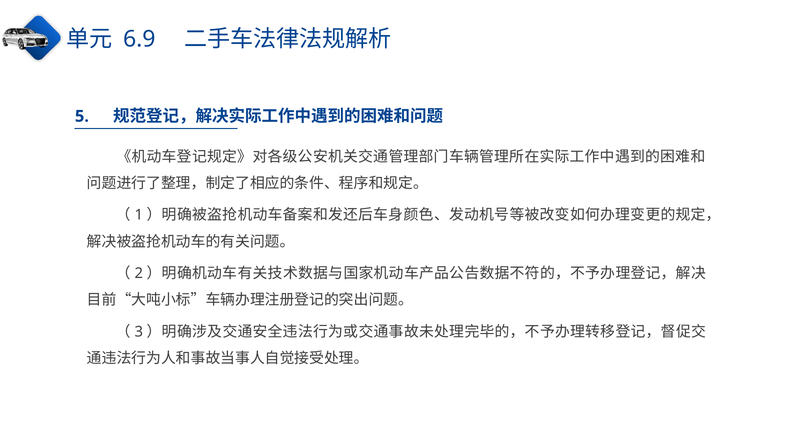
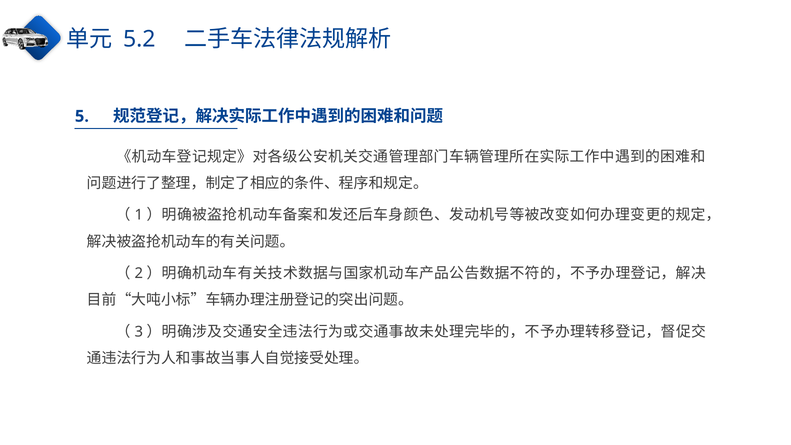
6.9: 6.9 -> 5.2 (139, 39)
